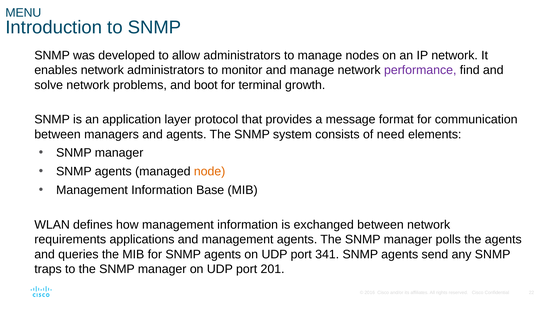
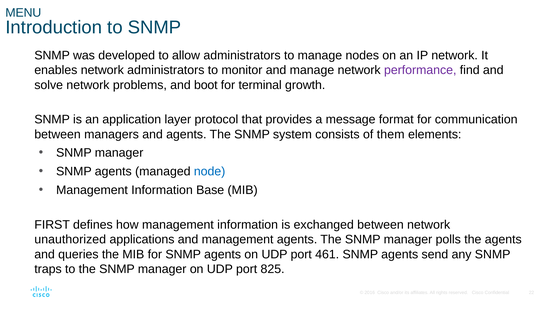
need: need -> them (391, 134)
node colour: orange -> blue (210, 171)
WLAN: WLAN -> FIRST (52, 225)
requirements: requirements -> unauthorized (70, 240)
341: 341 -> 461 (327, 255)
201: 201 -> 825 (273, 269)
